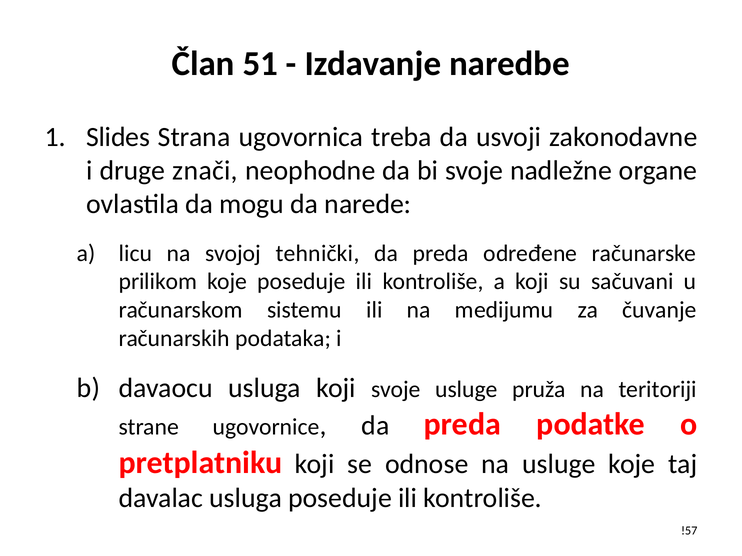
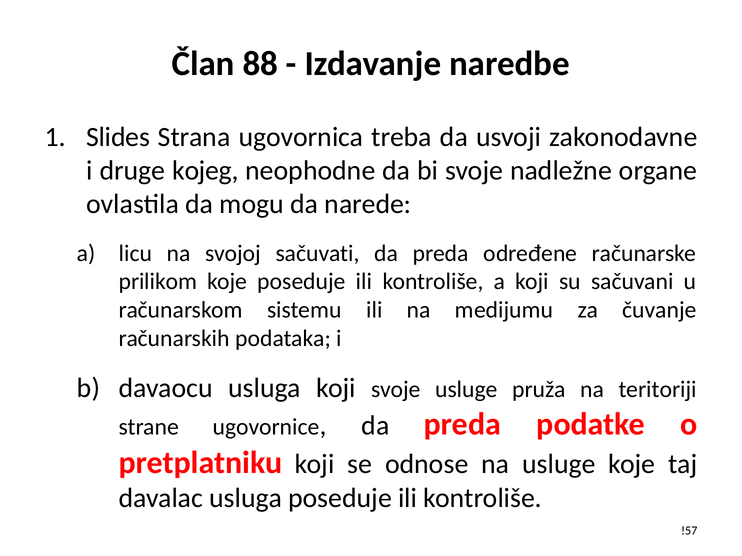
51: 51 -> 88 (260, 64)
znači: znači -> kojeg (205, 171)
tehnički: tehnički -> sačuvati (318, 253)
